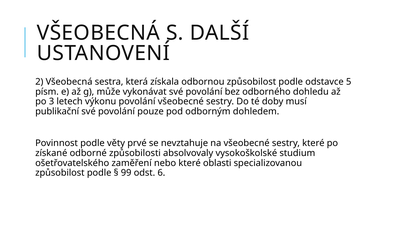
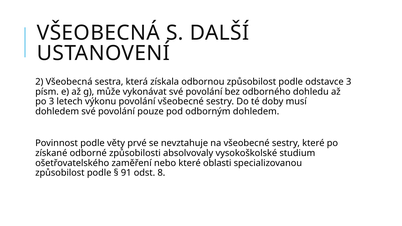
odstavce 5: 5 -> 3 (349, 82)
publikační: publikační -> dohledem (57, 112)
99: 99 -> 91 (126, 173)
6: 6 -> 8 (161, 173)
